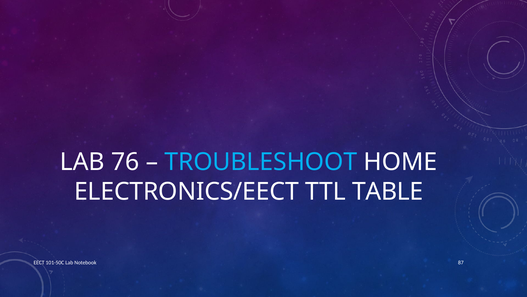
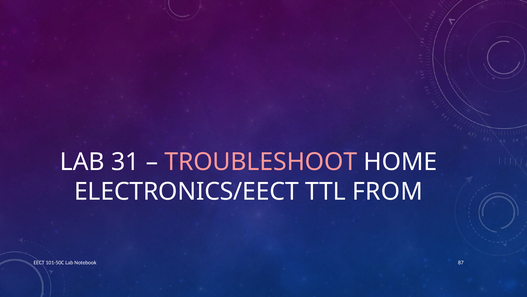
76: 76 -> 31 (125, 162)
TROUBLESHOOT colour: light blue -> pink (261, 162)
TABLE: TABLE -> FROM (388, 191)
